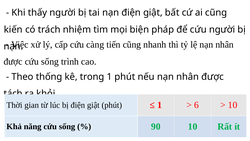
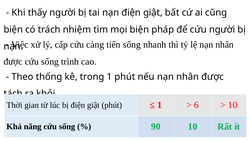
kiến: kiến -> biện (13, 29)
tiến cũng: cũng -> sống (132, 44)
